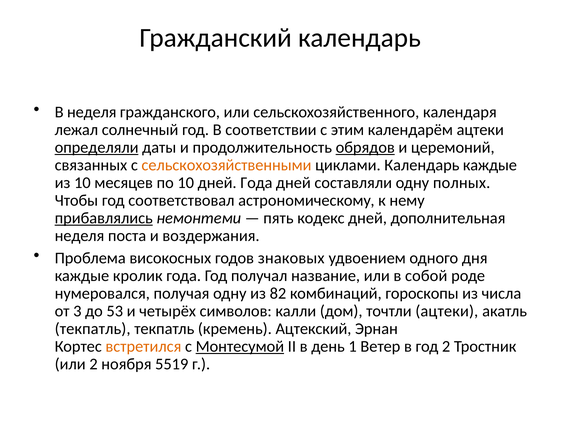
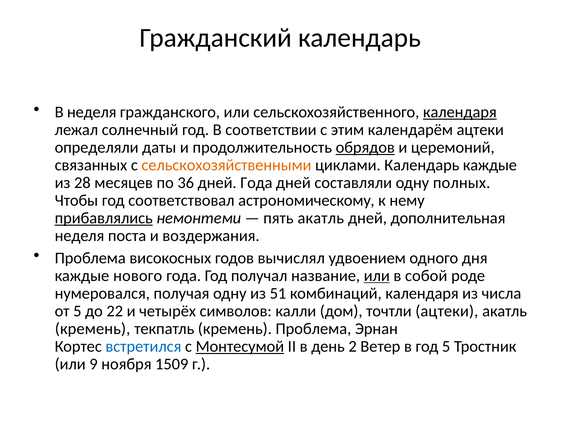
календаря underline: none -> present (460, 112)
определяли underline: present -> none (97, 147)
из 10: 10 -> 28 (82, 183)
по 10: 10 -> 36 (186, 183)
пять кодекс: кодекс -> акатль (321, 218)
знаковых: знаковых -> вычислял (291, 258)
кролик: кролик -> нового (138, 275)
или underline: none -> present (377, 275)
82: 82 -> 51 (278, 293)
комбинаций гороскопы: гороскопы -> календаря (422, 293)
от 3: 3 -> 5 (77, 311)
53: 53 -> 22 (115, 311)
текпатль: текпатль -> кремень (93, 328)
кремень Ацтекский: Ацтекский -> Проблема (313, 328)
встретился colour: orange -> blue (143, 346)
1: 1 -> 2 (353, 346)
год 2: 2 -> 5 (446, 346)
или 2: 2 -> 9 (94, 364)
5519: 5519 -> 1509 (172, 364)
